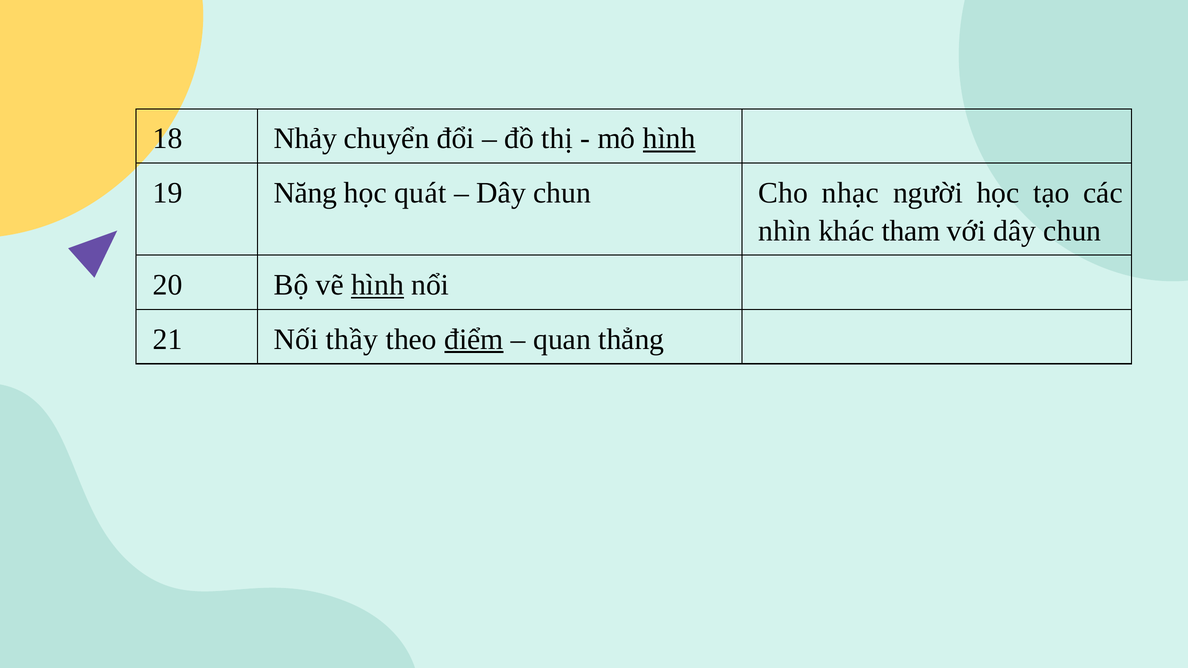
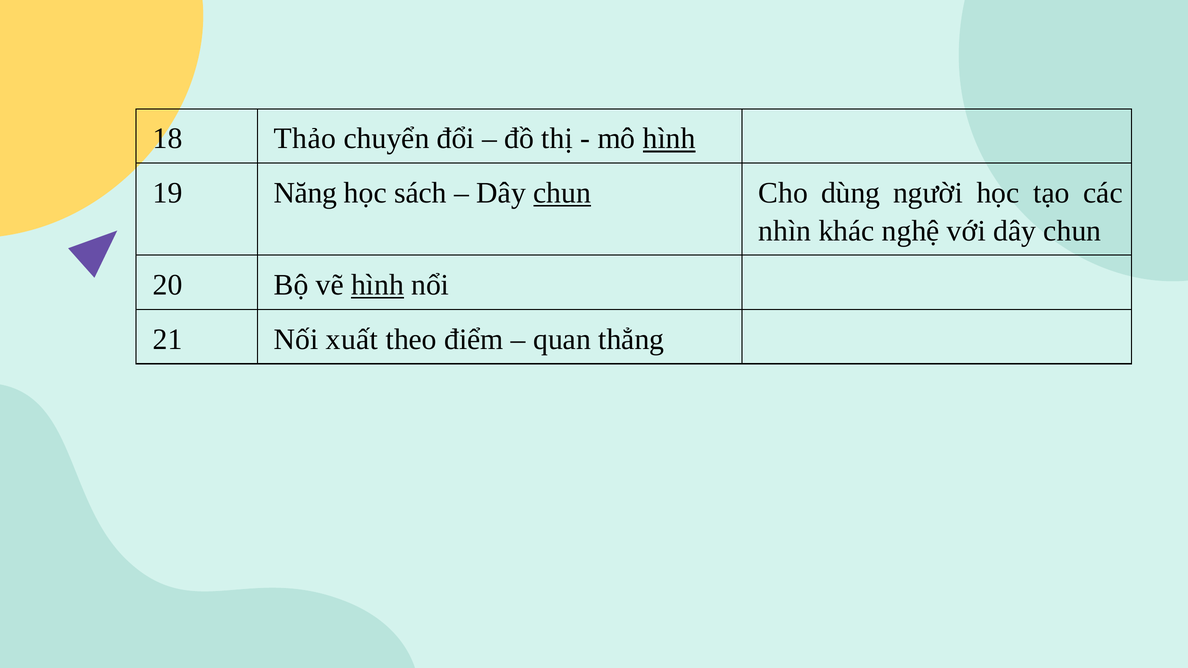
Nhảy: Nhảy -> Thảo (305, 139)
quát: quát -> sách (420, 193)
chun underline: none -> present (562, 193)
nhạc: nhạc -> dùng (851, 193)
tham: tham -> nghệ (911, 231)
thầy: thầy -> xuất (352, 339)
điểm underline: present -> none (474, 339)
